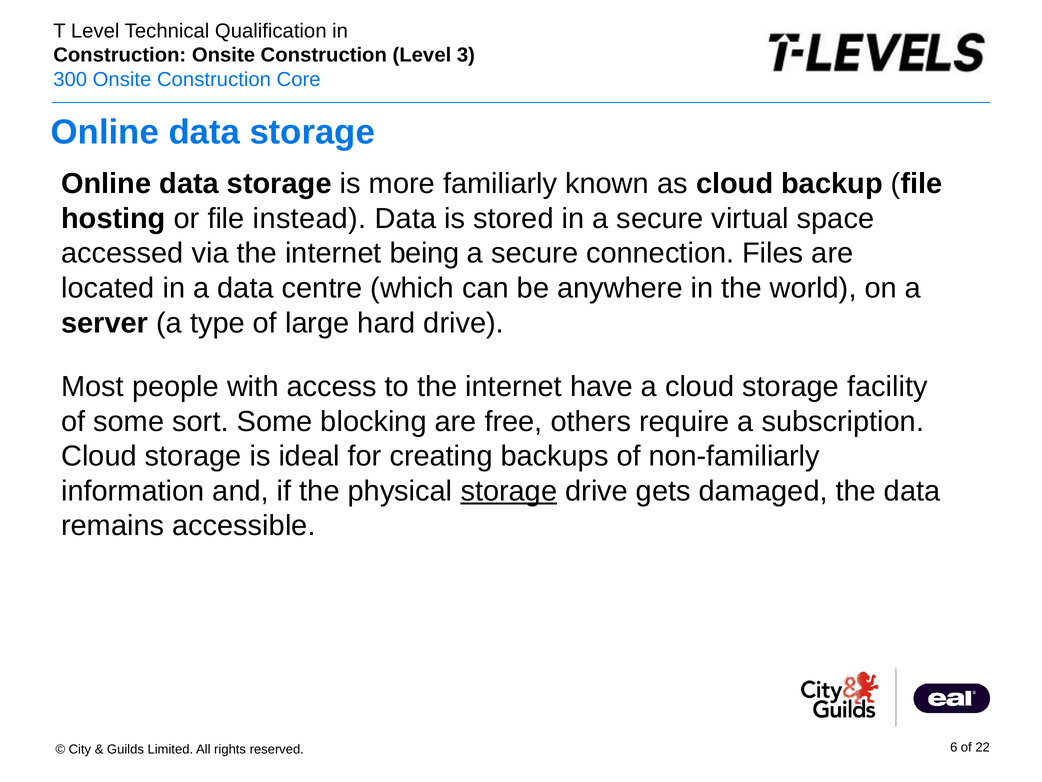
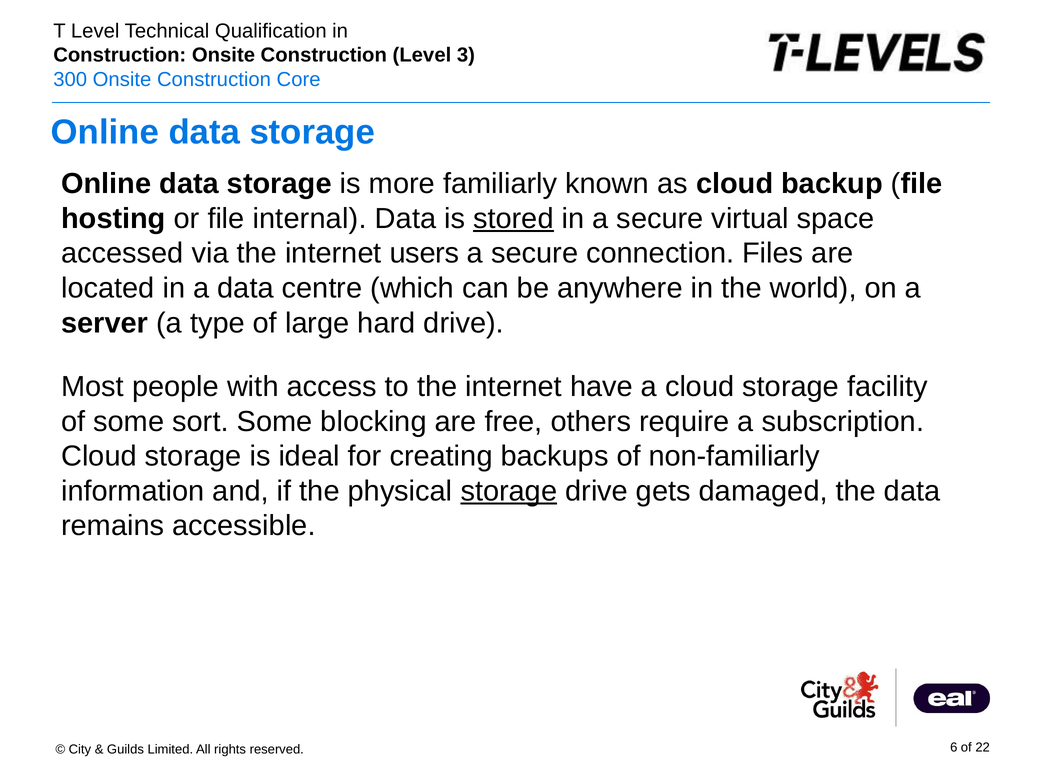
instead: instead -> internal (310, 218)
stored underline: none -> present (513, 218)
being: being -> users (424, 253)
